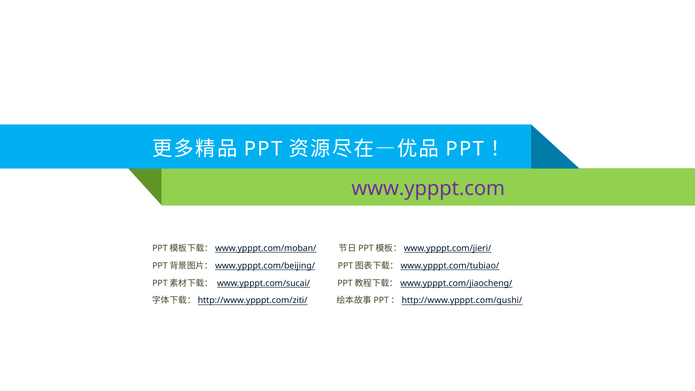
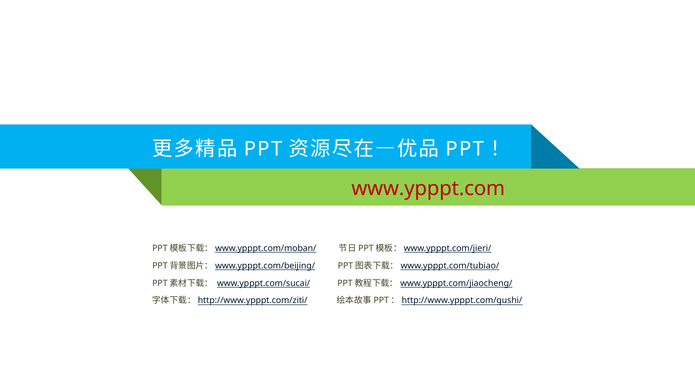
www.ypppt.com colour: purple -> red (428, 188)
